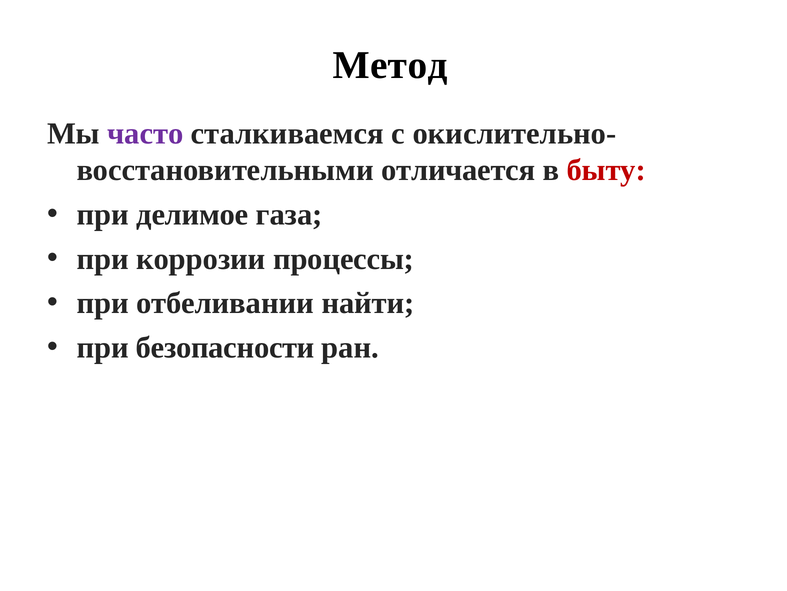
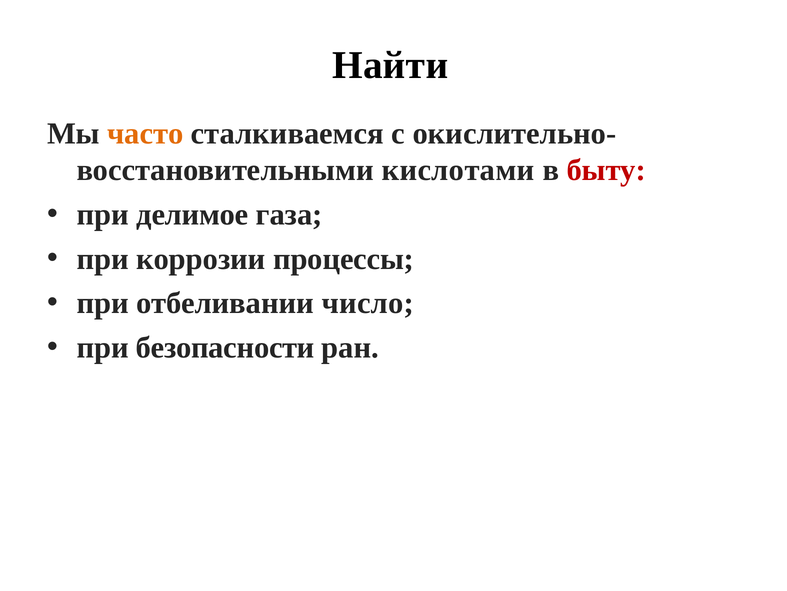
Метод: Метод -> Найти (390, 65)
часто colour: purple -> orange (145, 133)
отличается: отличается -> кислотами (458, 170)
найти: найти -> число (368, 303)
